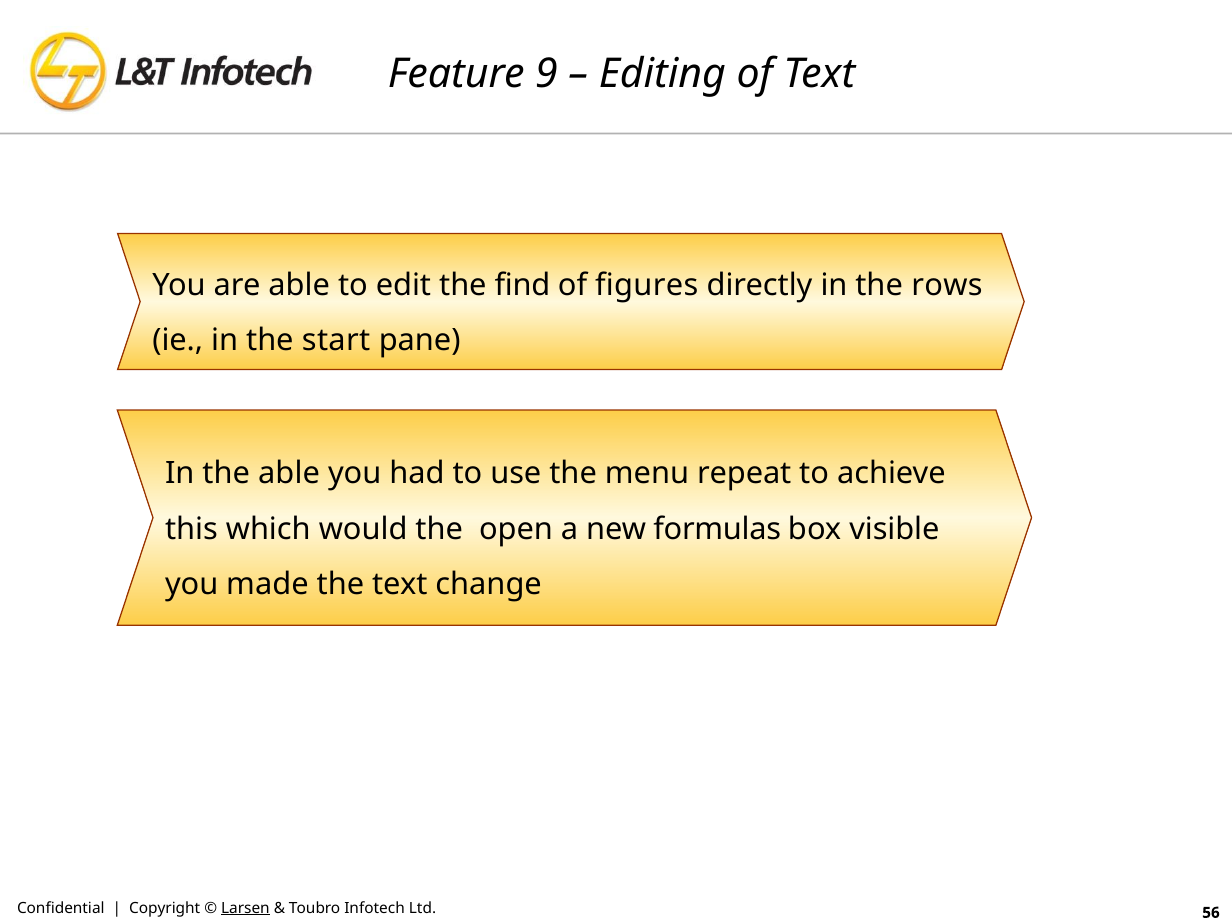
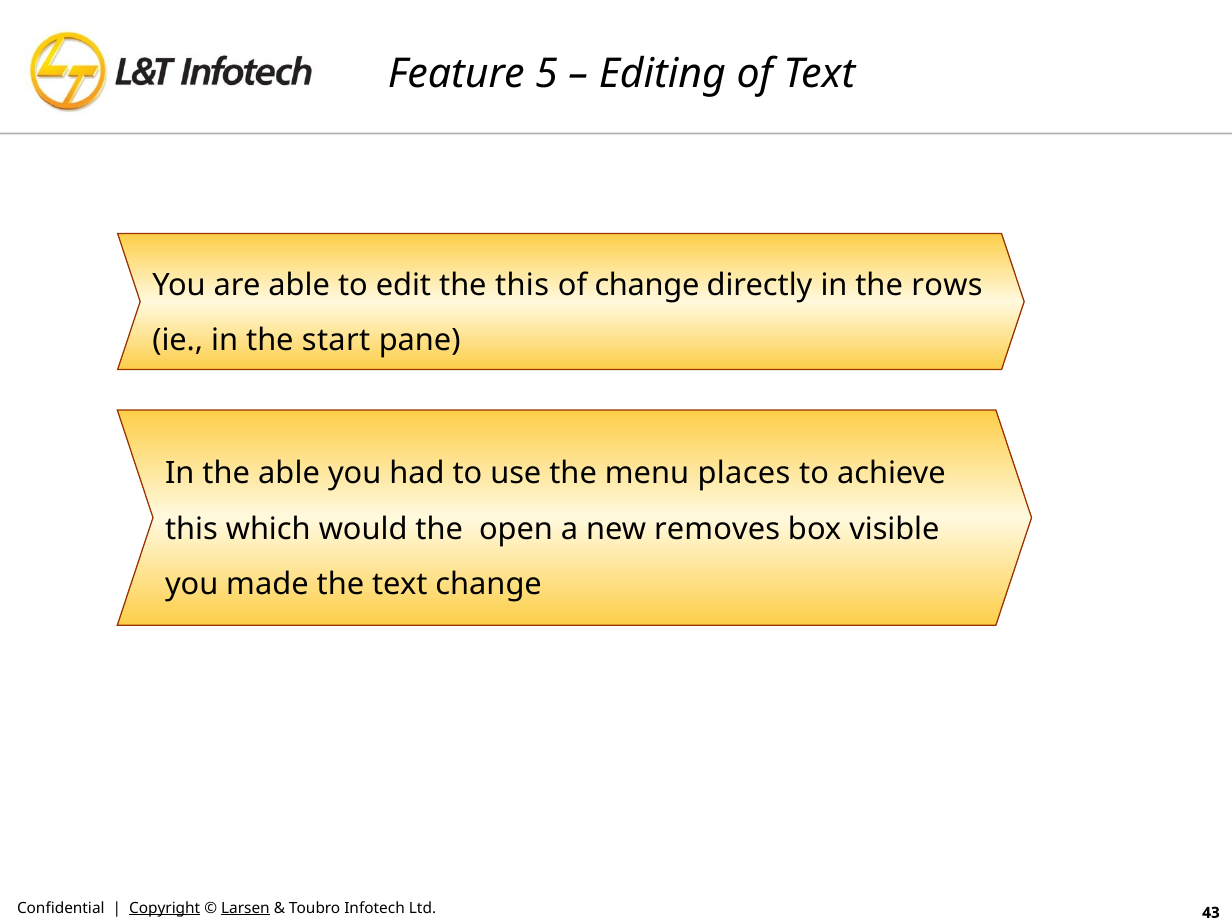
9: 9 -> 5 (547, 74)
the find: find -> this (522, 285)
of figures: figures -> change (647, 285)
repeat: repeat -> places (744, 474)
formulas: formulas -> removes (717, 529)
Copyright underline: none -> present (165, 908)
56: 56 -> 43 (1211, 913)
